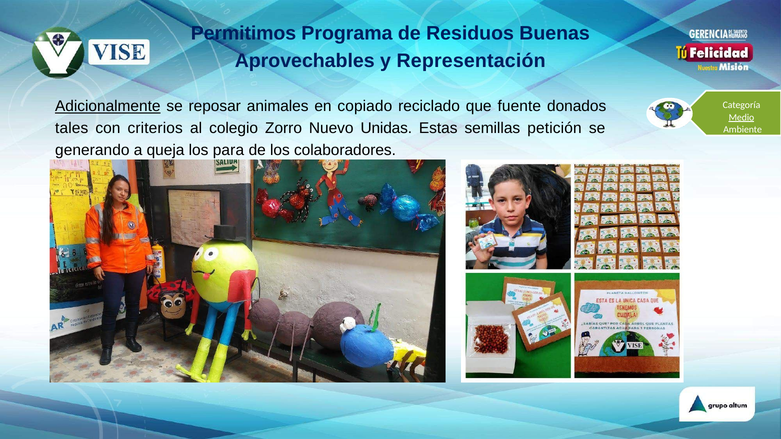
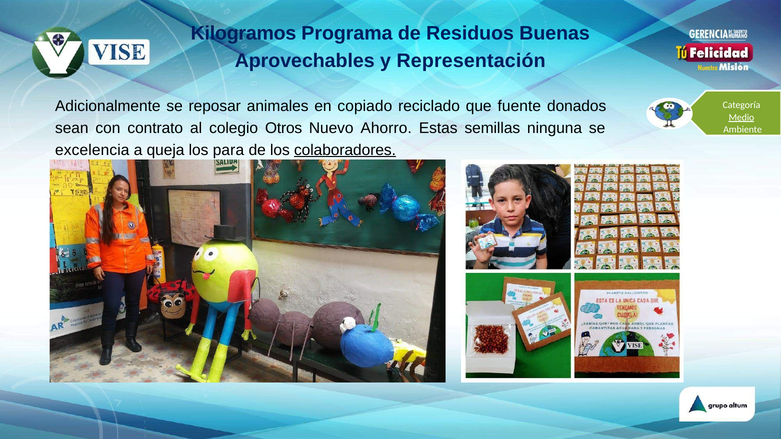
Permitimos: Permitimos -> Kilogramos (244, 33)
Adicionalmente underline: present -> none (108, 106)
tales: tales -> sean (72, 128)
criterios: criterios -> contrato (155, 128)
Zorro: Zorro -> Otros (284, 128)
Unidas: Unidas -> Ahorro (386, 128)
petición: petición -> ninguna (555, 128)
generando: generando -> excelencia (92, 150)
colaboradores underline: none -> present (345, 150)
